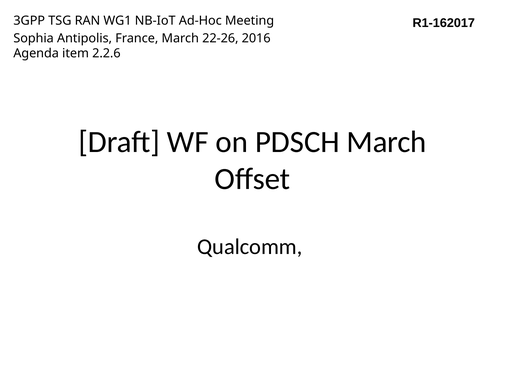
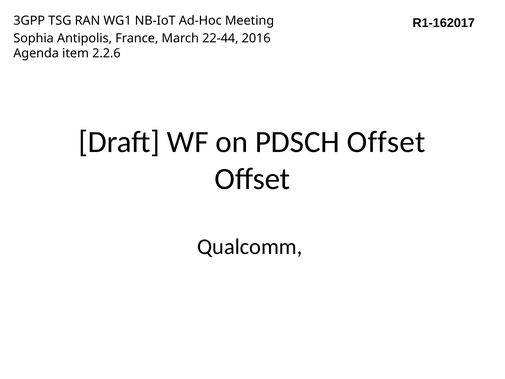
22-26: 22-26 -> 22-44 (220, 38)
PDSCH March: March -> Offset (386, 142)
